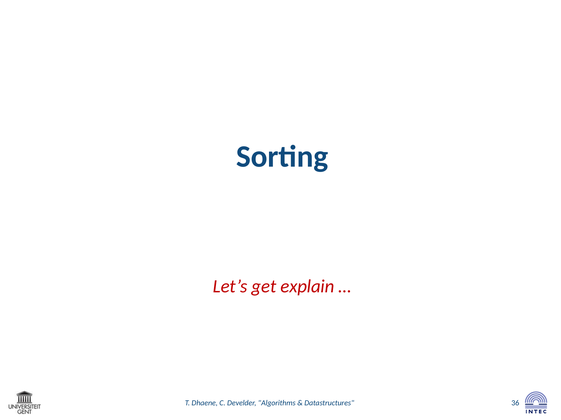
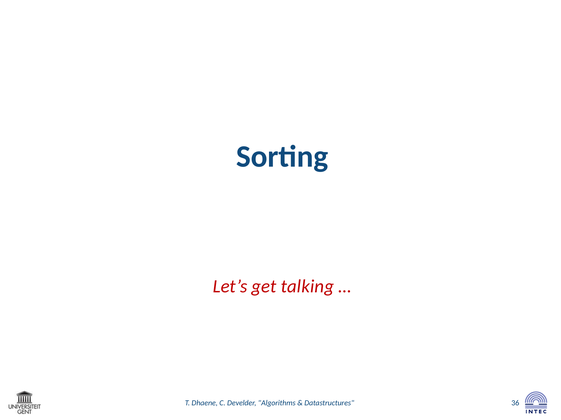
explain: explain -> talking (307, 287)
